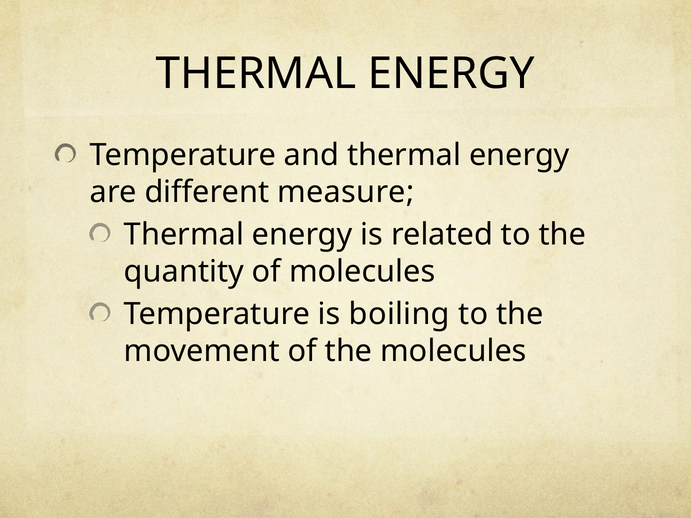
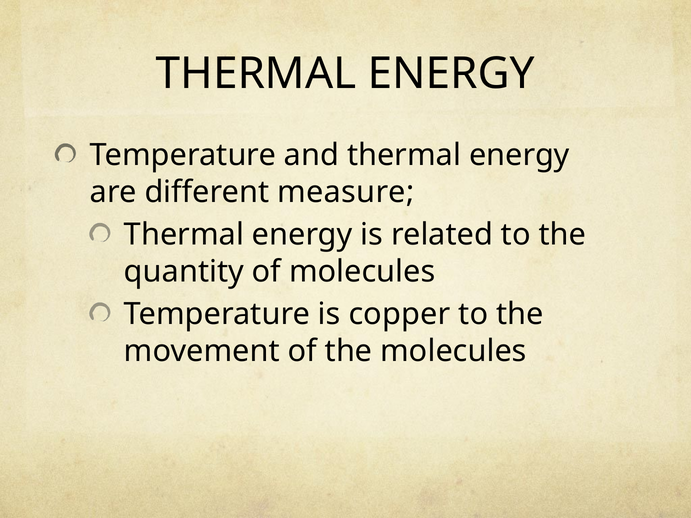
boiling: boiling -> copper (399, 314)
